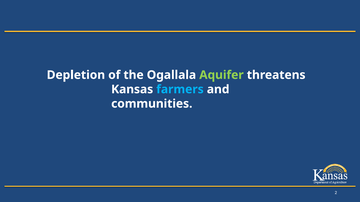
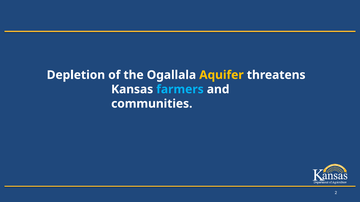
Aquifer colour: light green -> yellow (221, 75)
